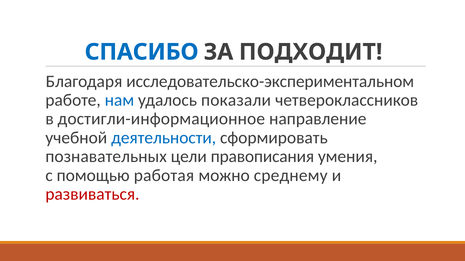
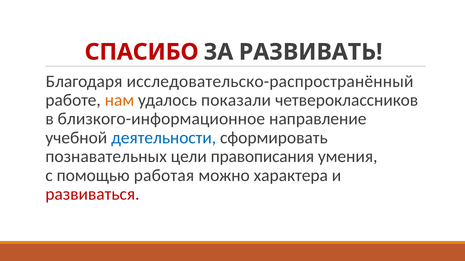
СПАСИБО colour: blue -> red (142, 52)
ПОДХОДИТ: ПОДХОДИТ -> РАЗВИВАТЬ (311, 52)
исследовательско-экспериментальном: исследовательско-экспериментальном -> исследовательско-распространённый (270, 81)
нам colour: blue -> orange (119, 100)
достигли-информационное: достигли-информационное -> близкого-информационное (161, 119)
среднему: среднему -> характера (291, 176)
